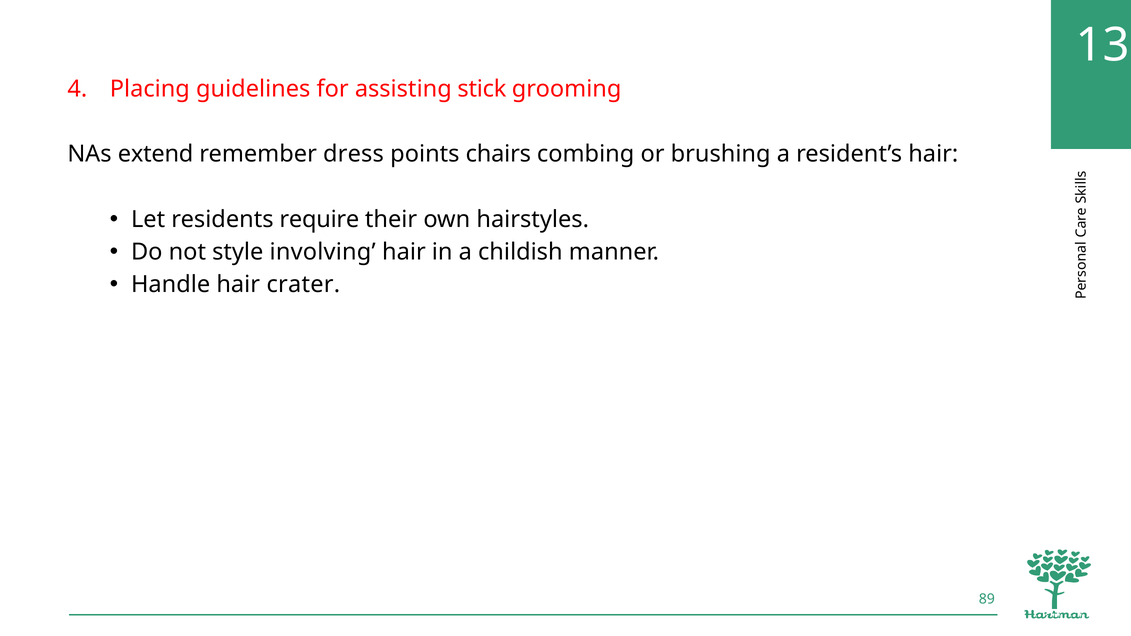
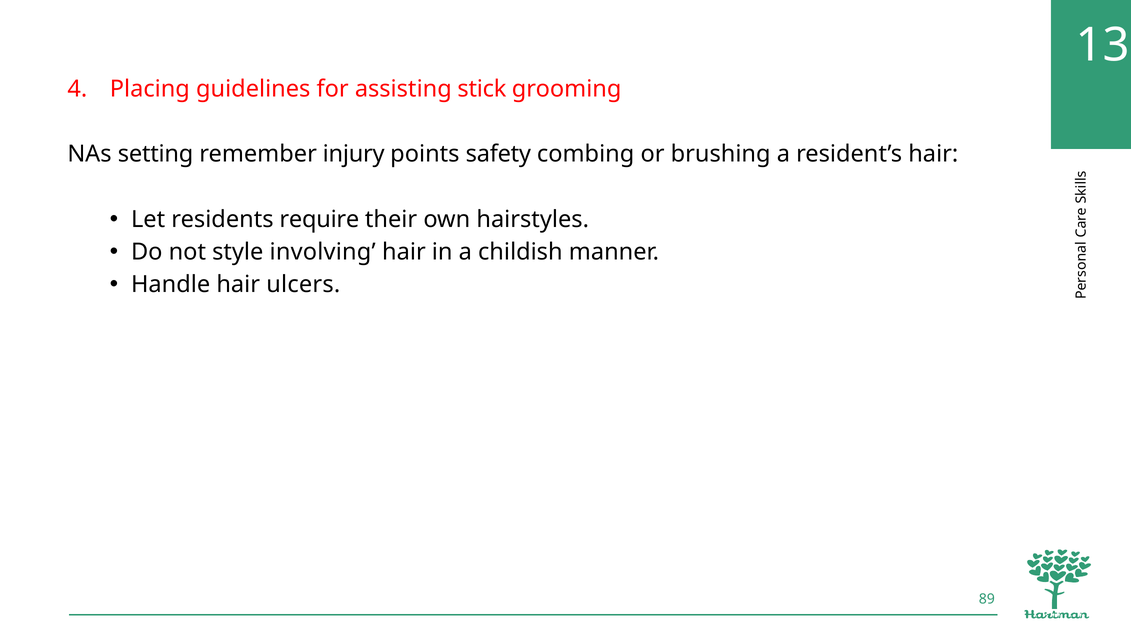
extend: extend -> setting (156, 154)
dress: dress -> injury (354, 154)
chairs: chairs -> safety (498, 154)
crater: crater -> ulcers (303, 284)
